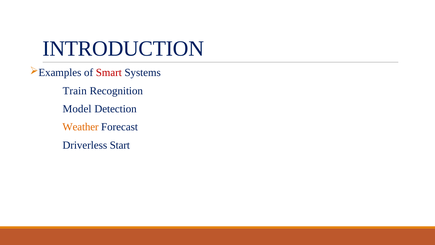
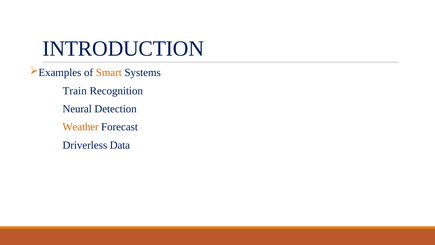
Smart colour: red -> orange (109, 73)
Model: Model -> Neural (77, 109)
Start: Start -> Data (120, 145)
